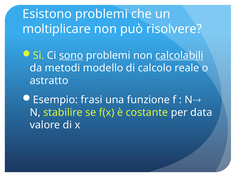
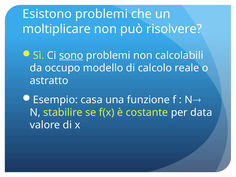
calcolabili underline: present -> none (179, 55)
metodi: metodi -> occupo (63, 68)
frasi: frasi -> casa (92, 100)
